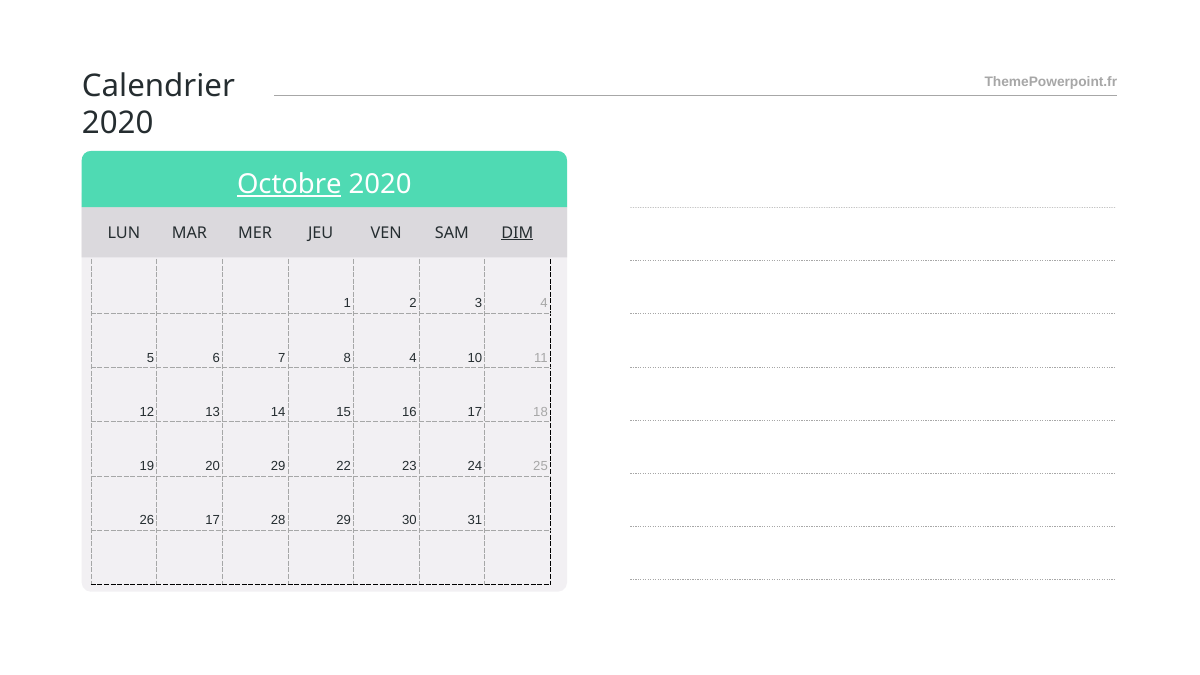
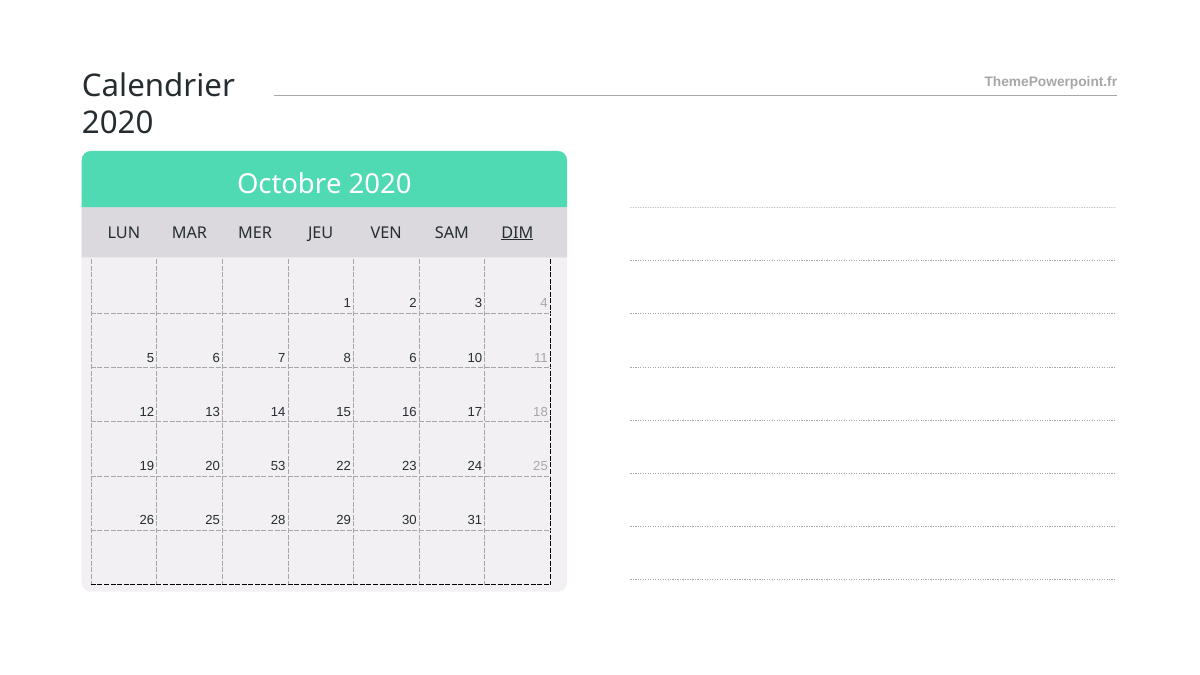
Octobre underline: present -> none (289, 184)
8 4: 4 -> 6 (413, 358)
20 29: 29 -> 53 (278, 466)
26 17: 17 -> 25 (213, 521)
